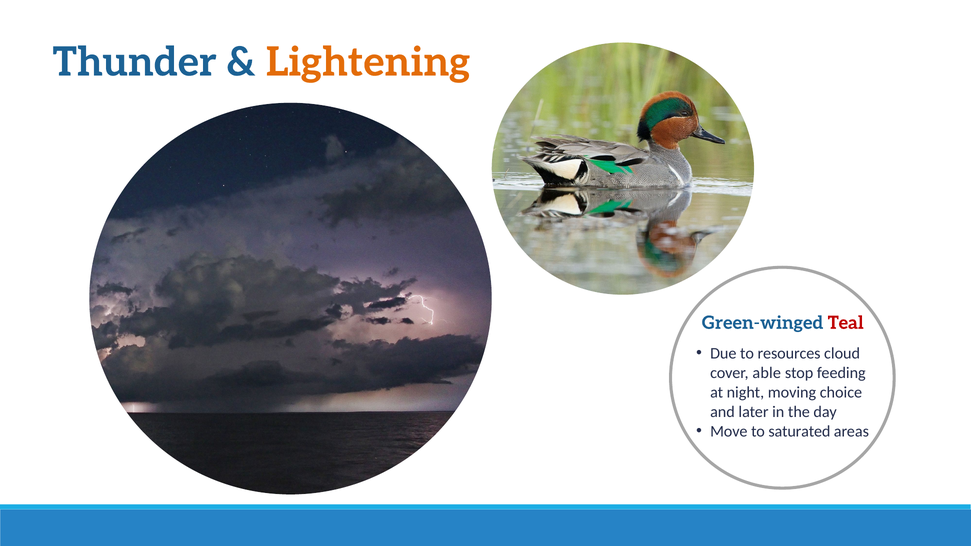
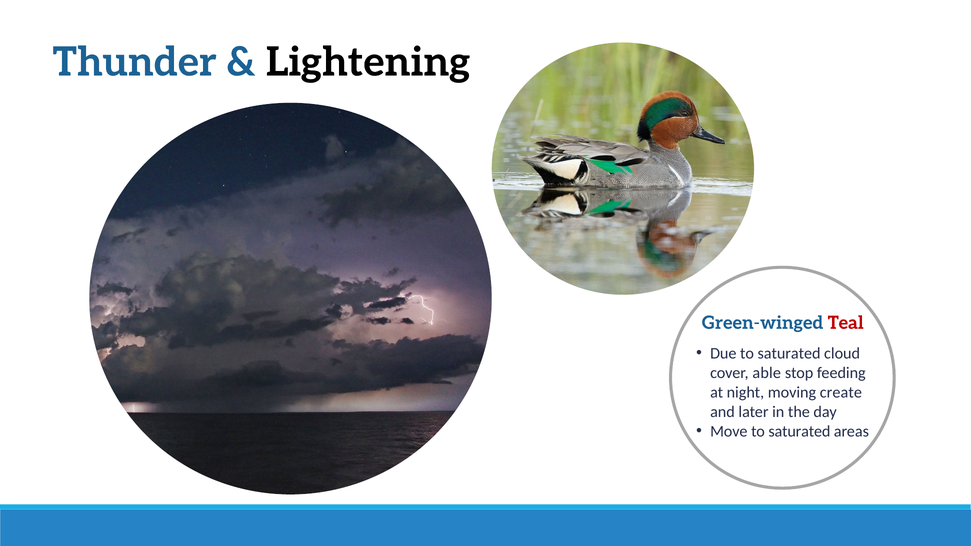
Lightening colour: orange -> black (368, 62)
Due to resources: resources -> saturated (789, 354)
choice: choice -> create (841, 393)
